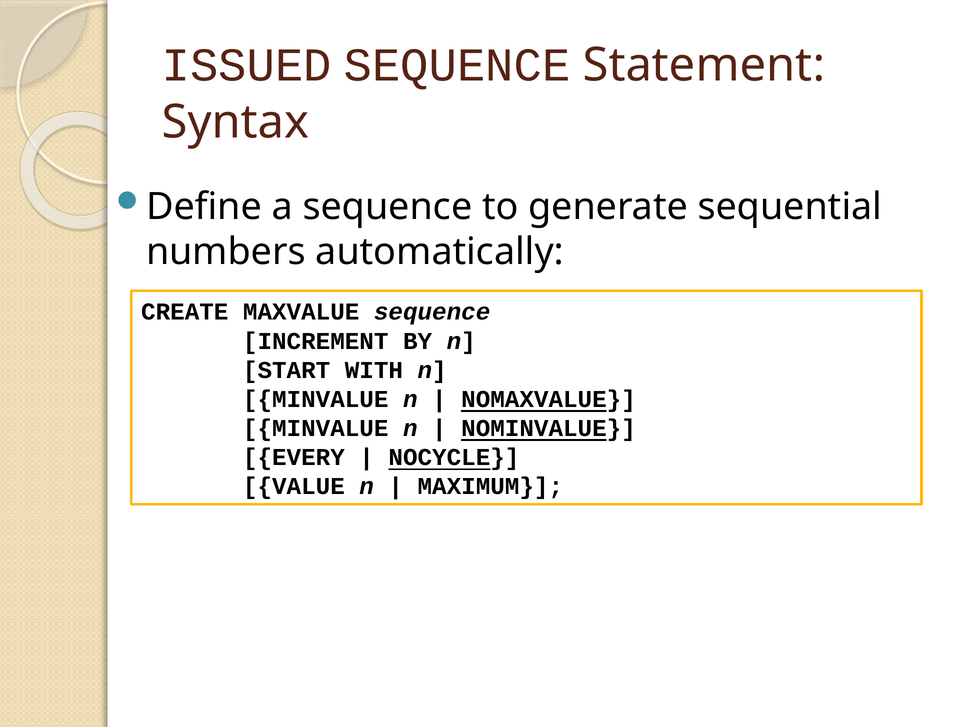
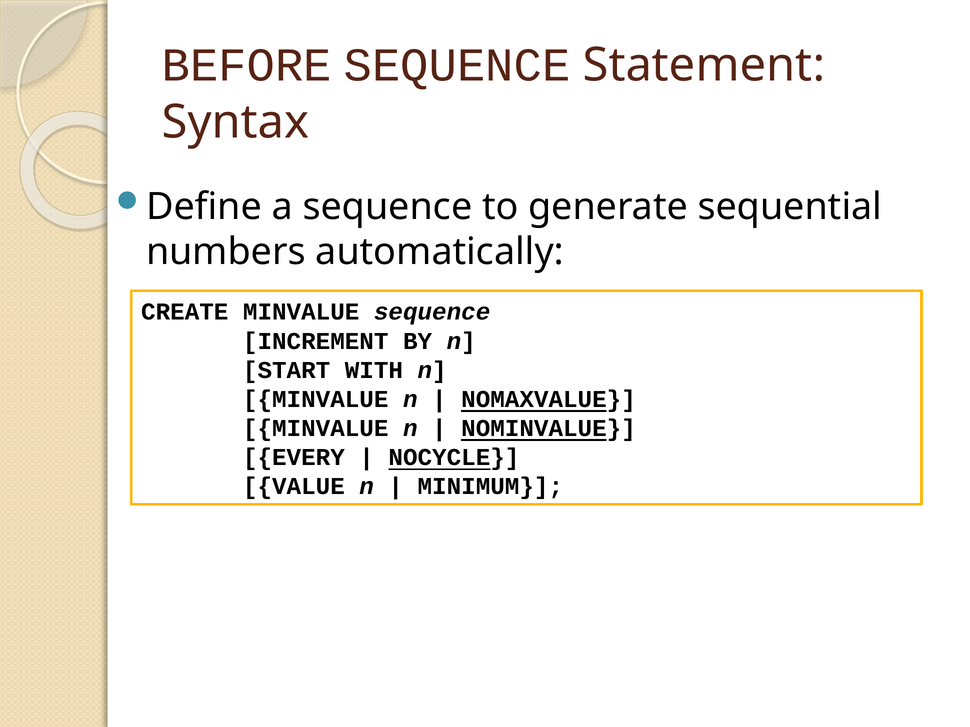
ISSUED: ISSUED -> BEFORE (247, 65)
CREATE MAXVALUE: MAXVALUE -> MINVALUE (301, 312)
MAXIMUM: MAXIMUM -> MINIMUM (490, 487)
